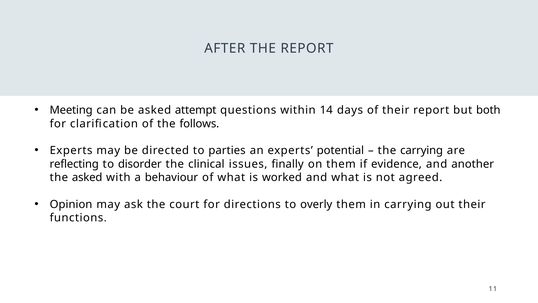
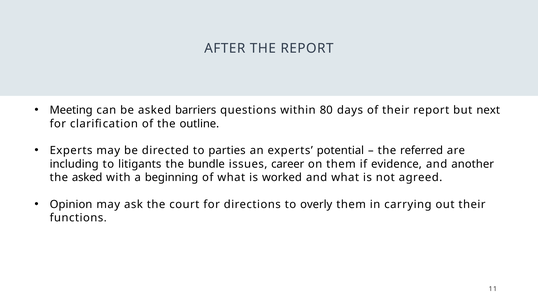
attempt: attempt -> barriers (196, 110)
14: 14 -> 80 (326, 110)
both: both -> next (488, 110)
follows: follows -> outline (199, 123)
the carrying: carrying -> referred (422, 150)
reflecting: reflecting -> including (74, 164)
disorder: disorder -> litigants (140, 164)
clinical: clinical -> bundle (206, 164)
finally: finally -> career (288, 164)
behaviour: behaviour -> beginning (171, 177)
